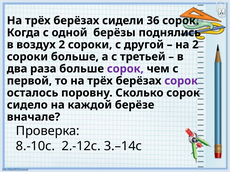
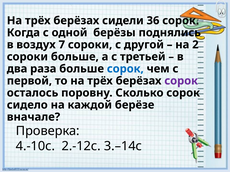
воздух 2: 2 -> 7 (62, 45)
сорок colour: purple -> blue (125, 69)
8.-10с: 8.-10с -> 4.-10с (35, 147)
